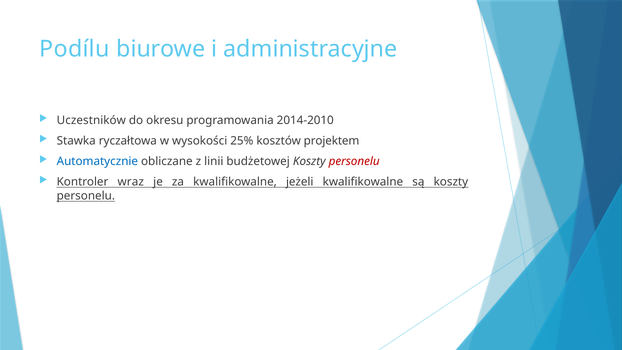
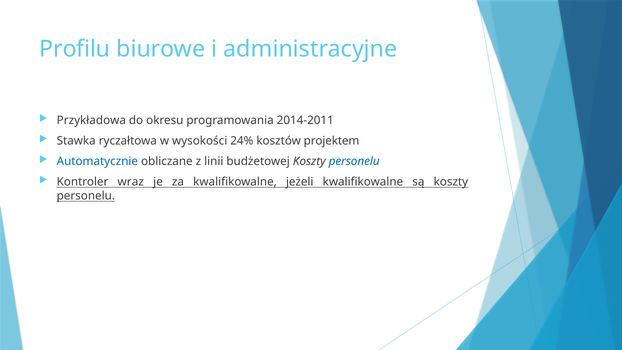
Podílu: Podílu -> Profilu (75, 49)
Uczestników: Uczestników -> Przykładowa (91, 120)
2014-2010: 2014-2010 -> 2014-2011 (305, 120)
25%: 25% -> 24% (242, 141)
personelu colour: red -> blue (354, 161)
